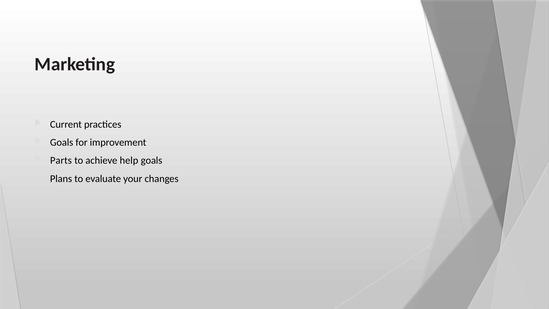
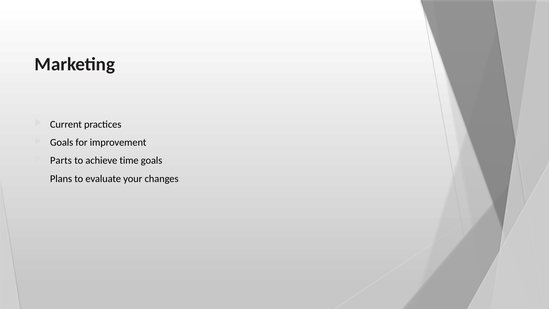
help: help -> time (129, 160)
